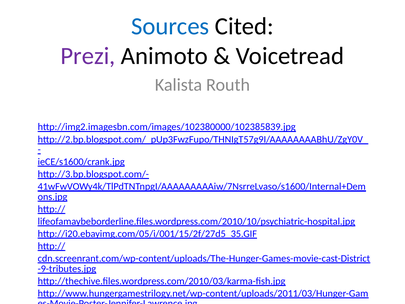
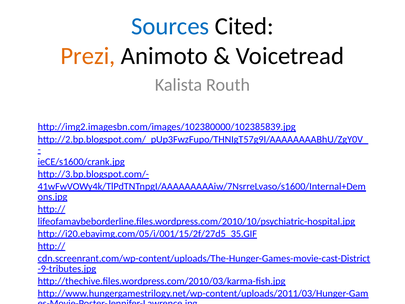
Prezi colour: purple -> orange (88, 56)
